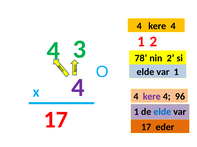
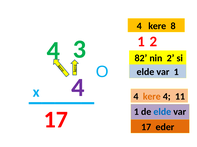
4: 4 -> 8 (173, 26)
78: 78 -> 82 (141, 58)
kere colour: purple -> orange (152, 97)
96: 96 -> 11 (180, 97)
